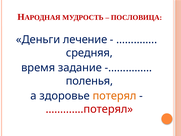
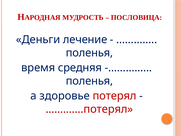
средняя: средняя -> поленья (89, 53)
задание: задание -> средняя (80, 68)
потерял colour: orange -> red (114, 96)
